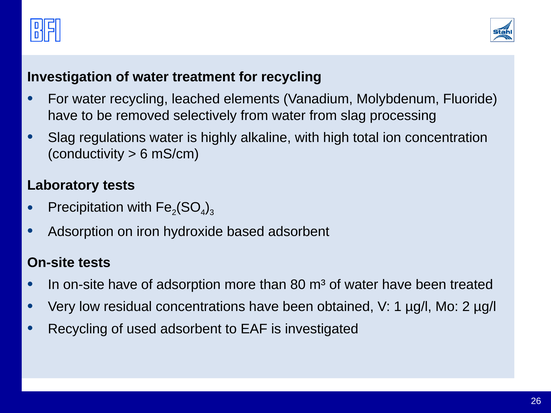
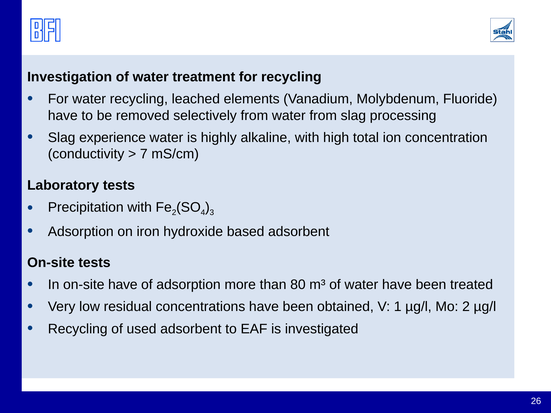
regulations: regulations -> experience (113, 138)
6: 6 -> 7 (144, 154)
